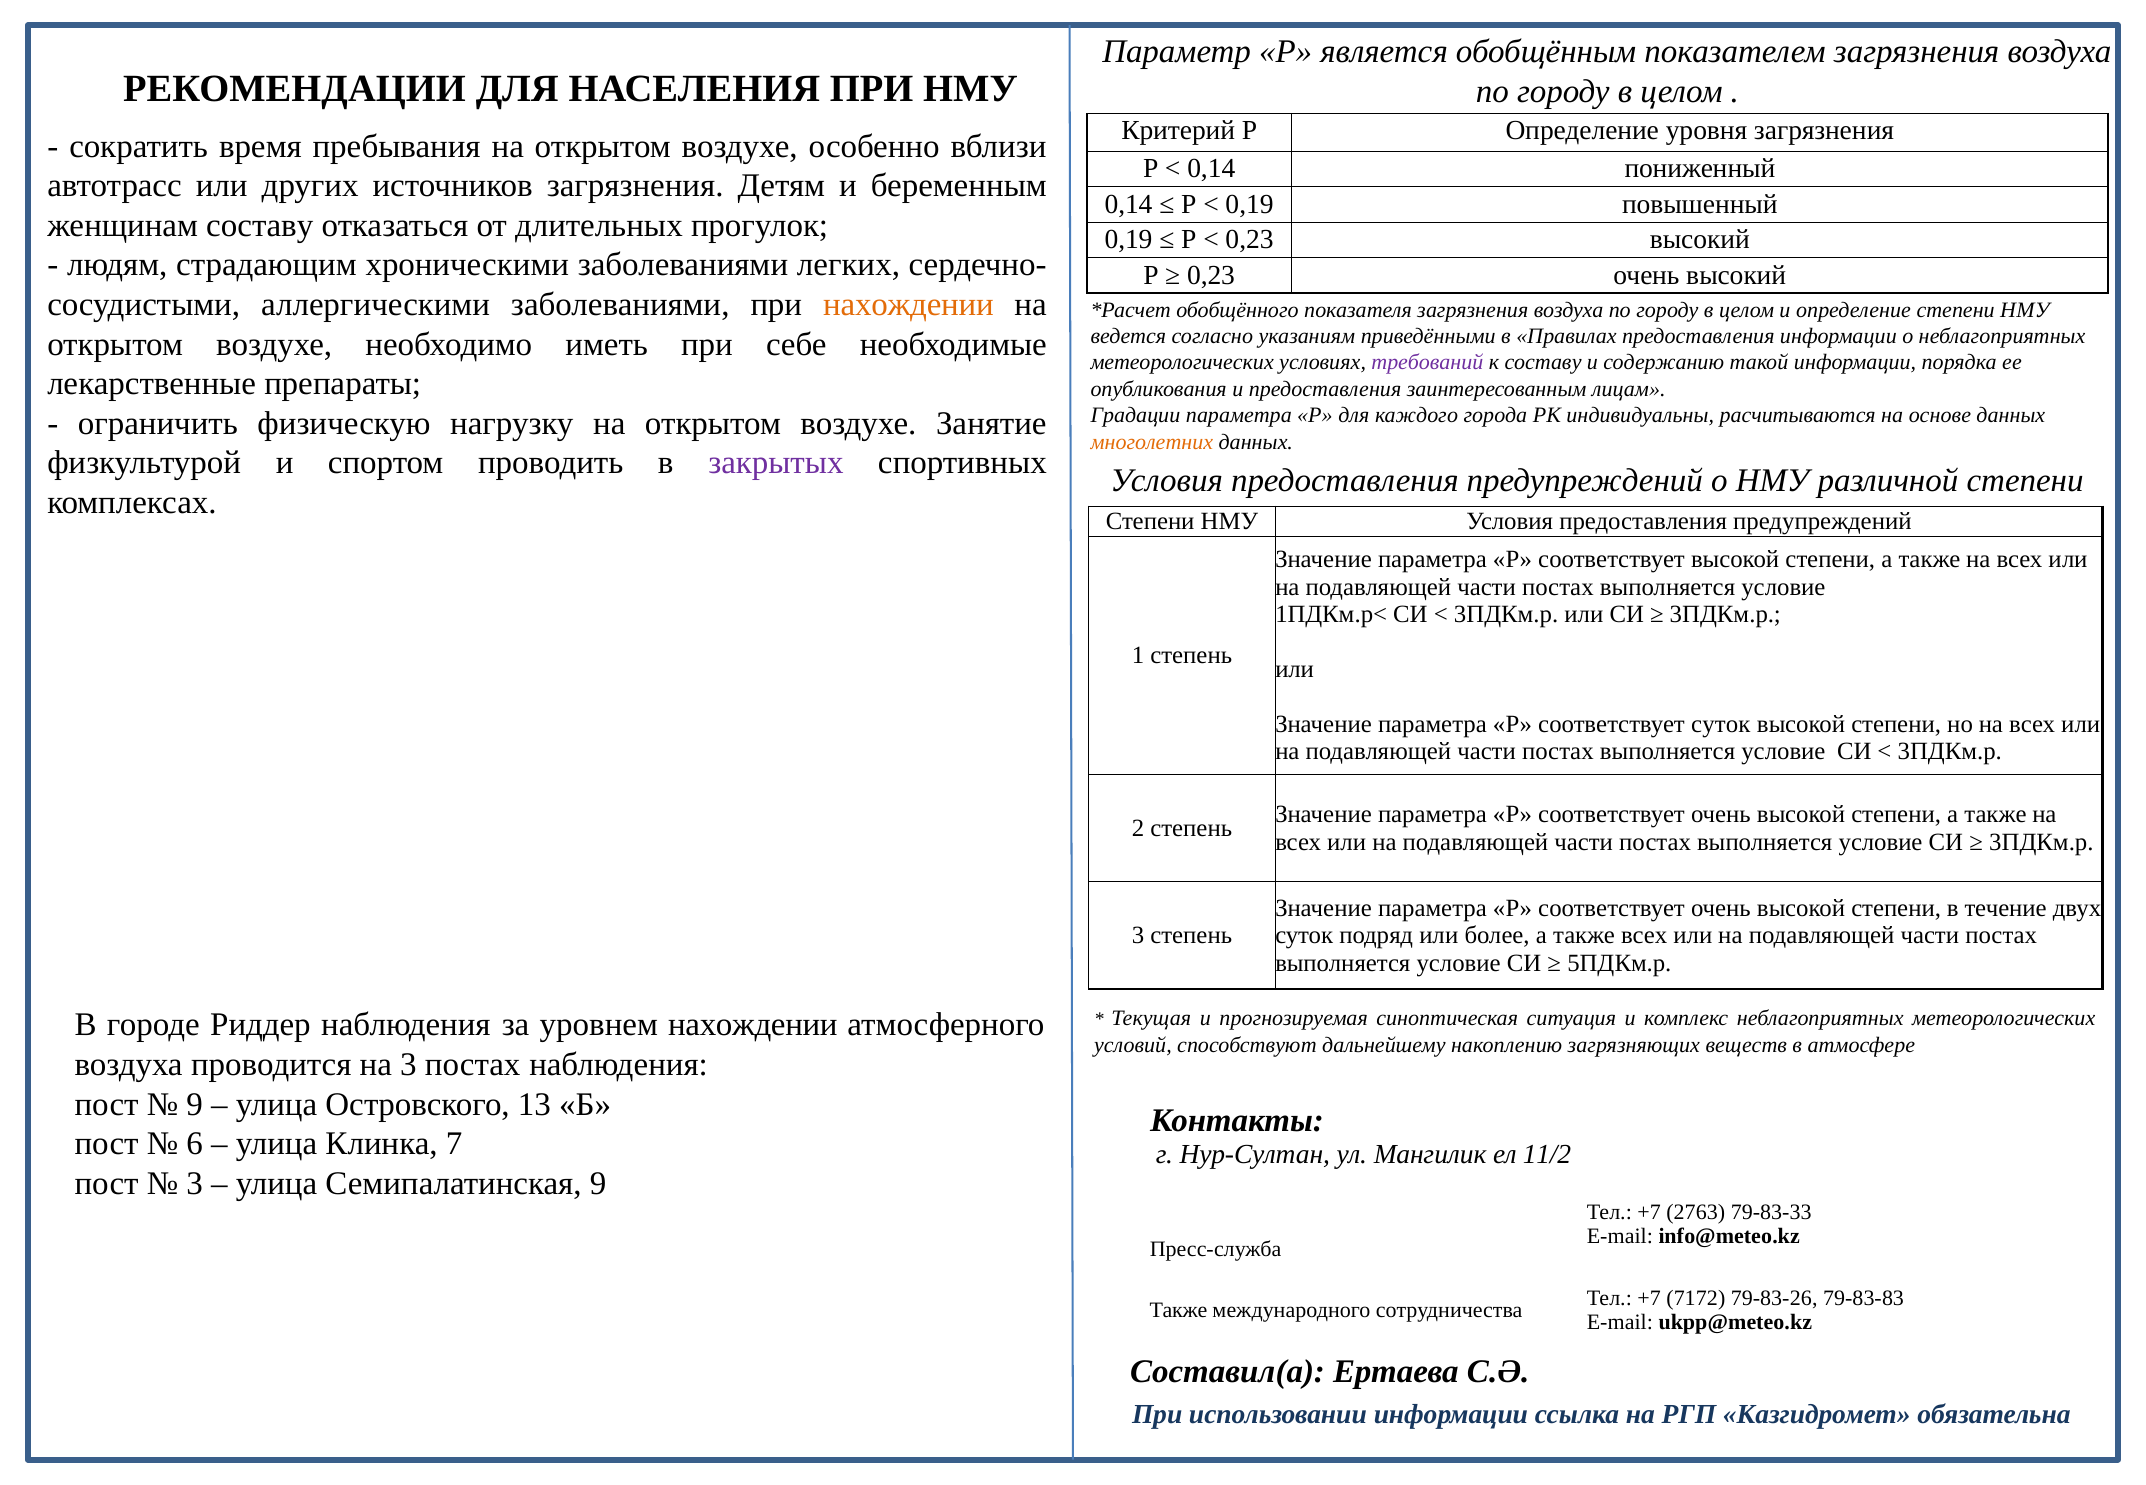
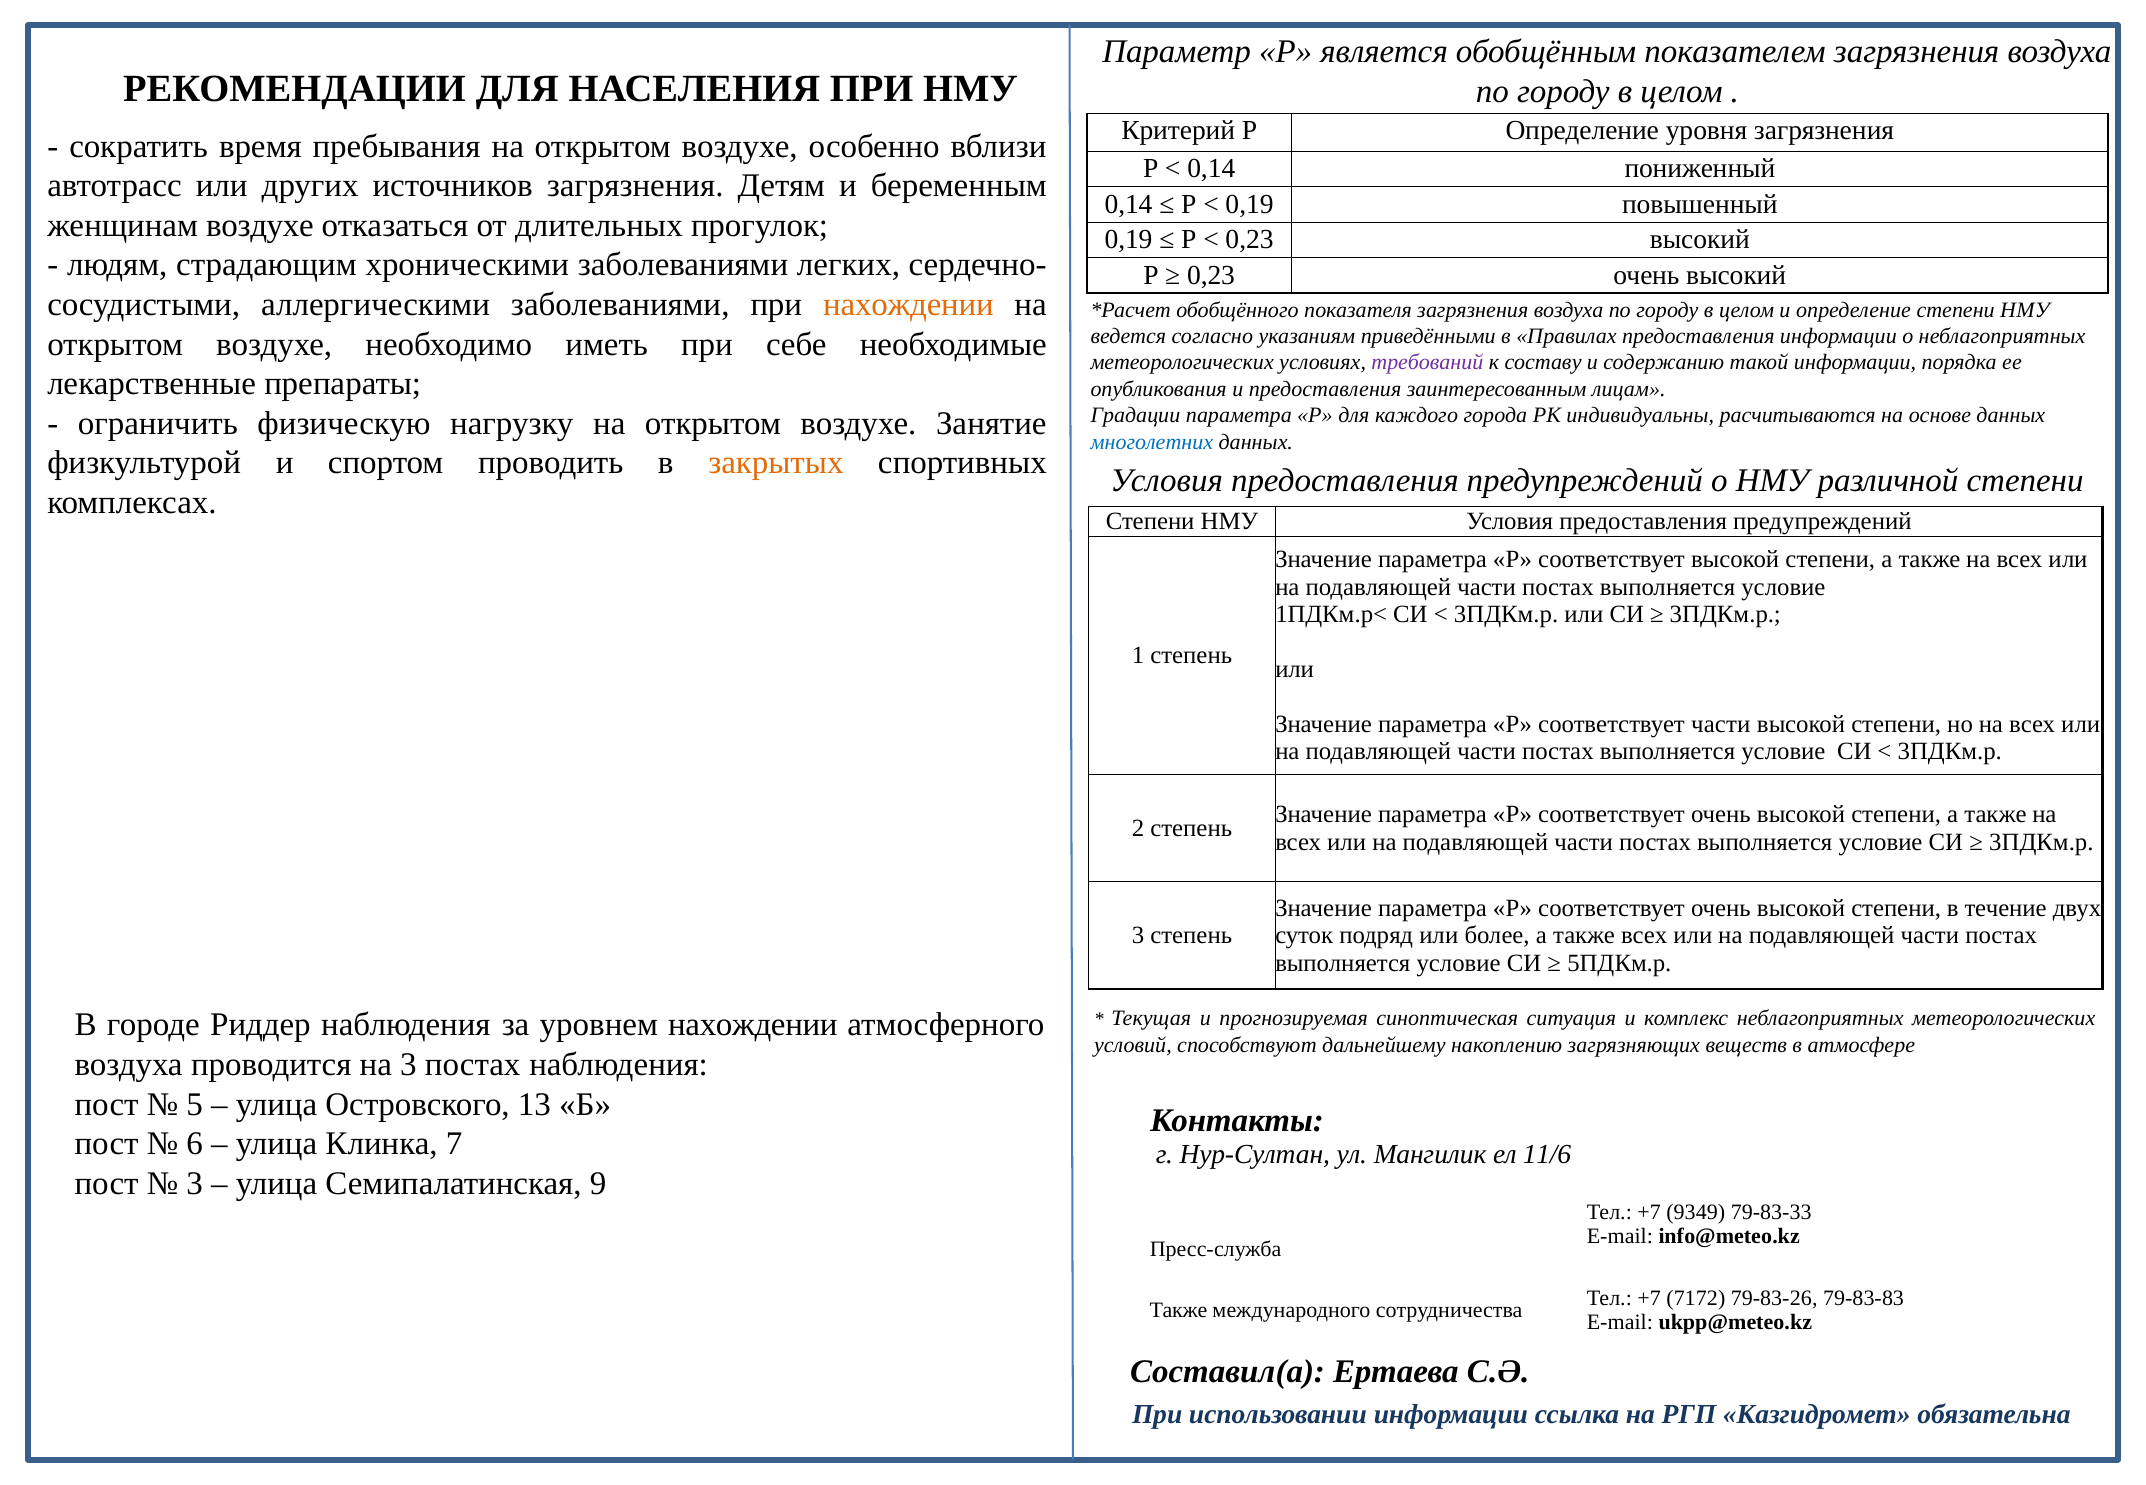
женщинам составу: составу -> воздухе (260, 225)
многолетних colour: orange -> blue (1152, 442)
закрытых colour: purple -> orange (776, 463)
соответствует суток: суток -> части (1721, 724)
9: 9 -> 5 (195, 1105)
11/2: 11/2 -> 11/6 (1547, 1155)
2763: 2763 -> 9349 (1696, 1213)
